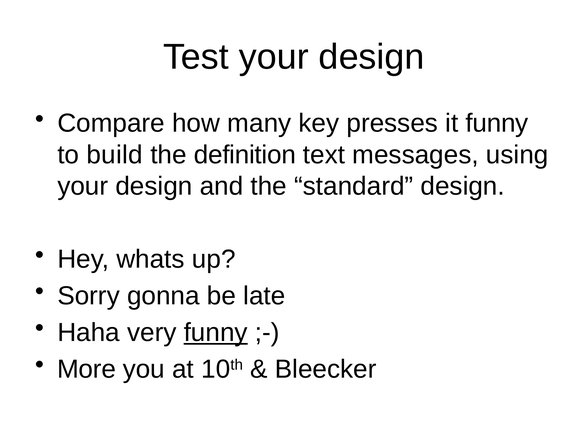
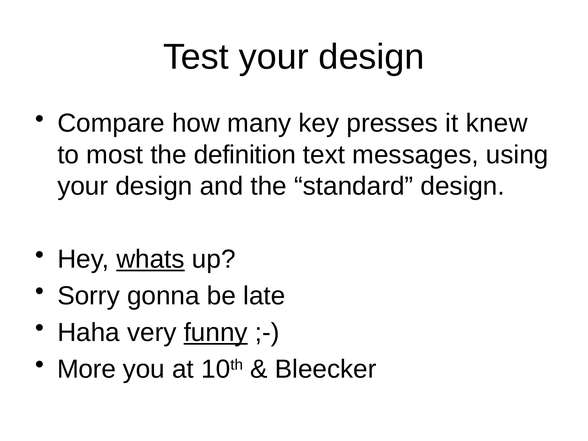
it funny: funny -> knew (497, 123)
build: build -> most (115, 155)
whats underline: none -> present (150, 259)
